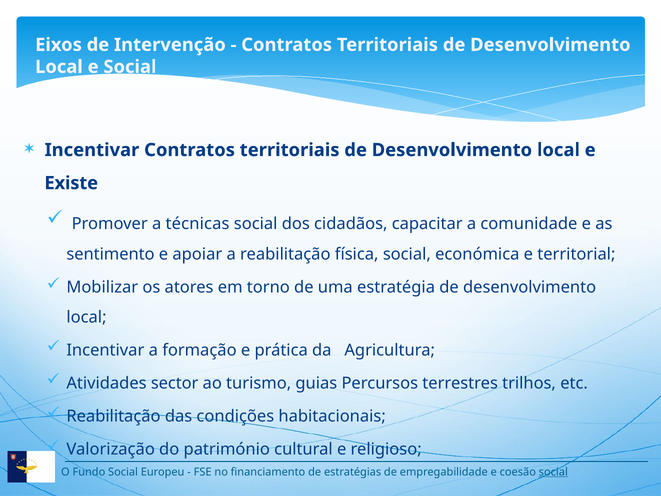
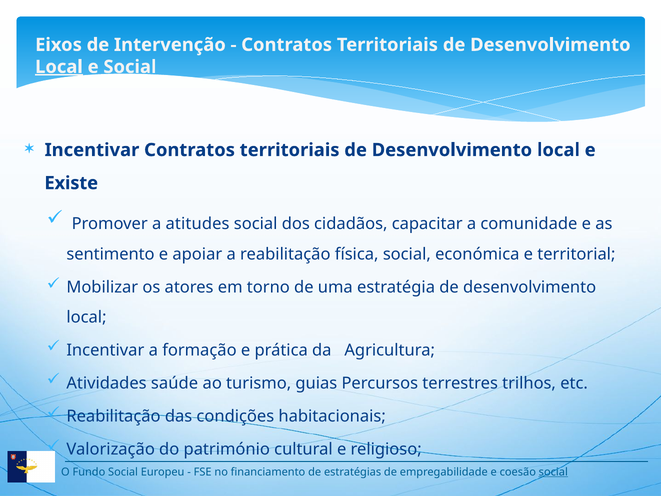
Local underline: none -> present (59, 67)
técnicas: técnicas -> atitudes (198, 224)
sector: sector -> saúde (175, 383)
